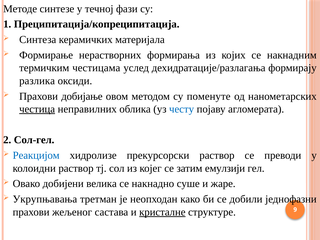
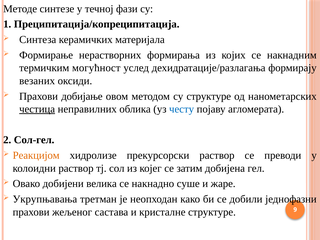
честицама: честицама -> могућност (96, 68)
разлика: разлика -> везаних (37, 81)
су поменуте: поменуте -> структуре (209, 96)
Реакцијом colour: blue -> orange (36, 155)
емулзији: емулзији -> добијена (225, 168)
кристалне underline: present -> none (162, 212)
